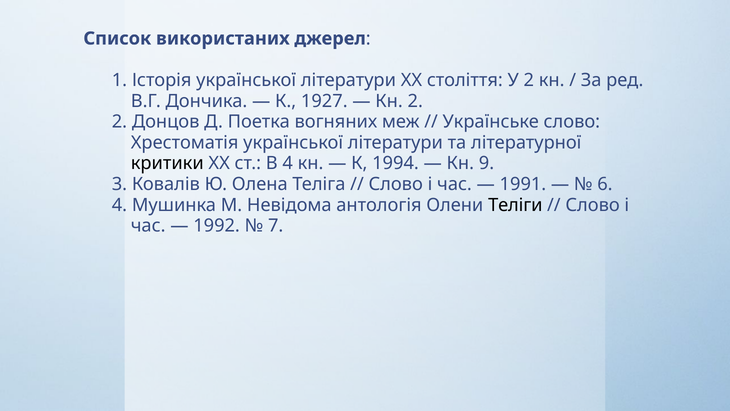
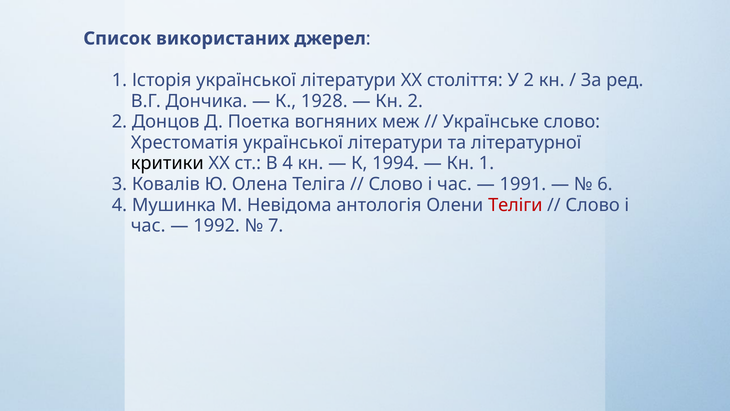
1927: 1927 -> 1928 (324, 101)
Кн 9: 9 -> 1 (487, 163)
Теліги colour: black -> red (515, 205)
